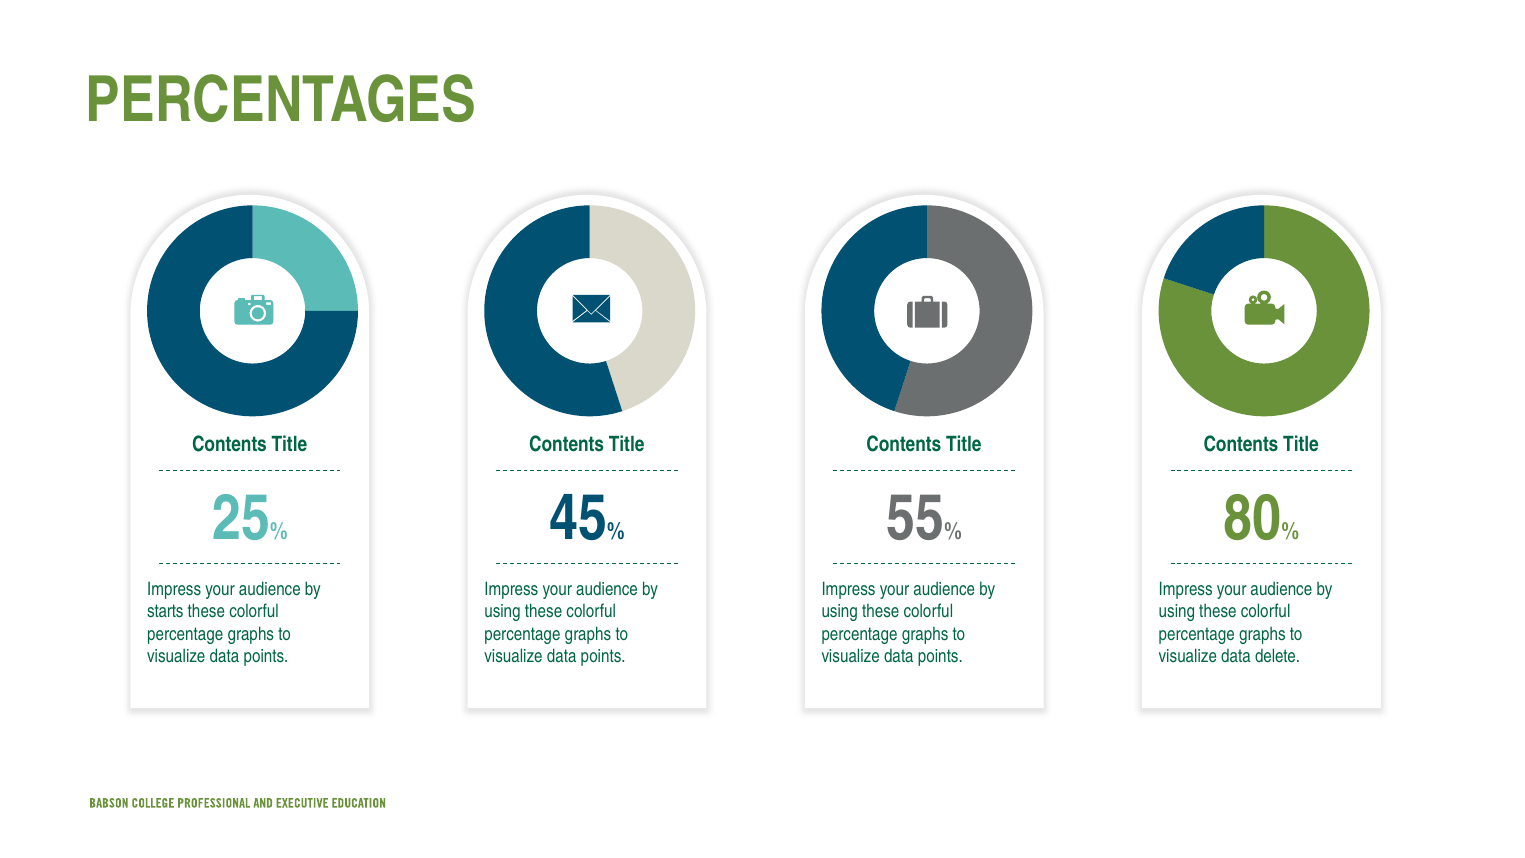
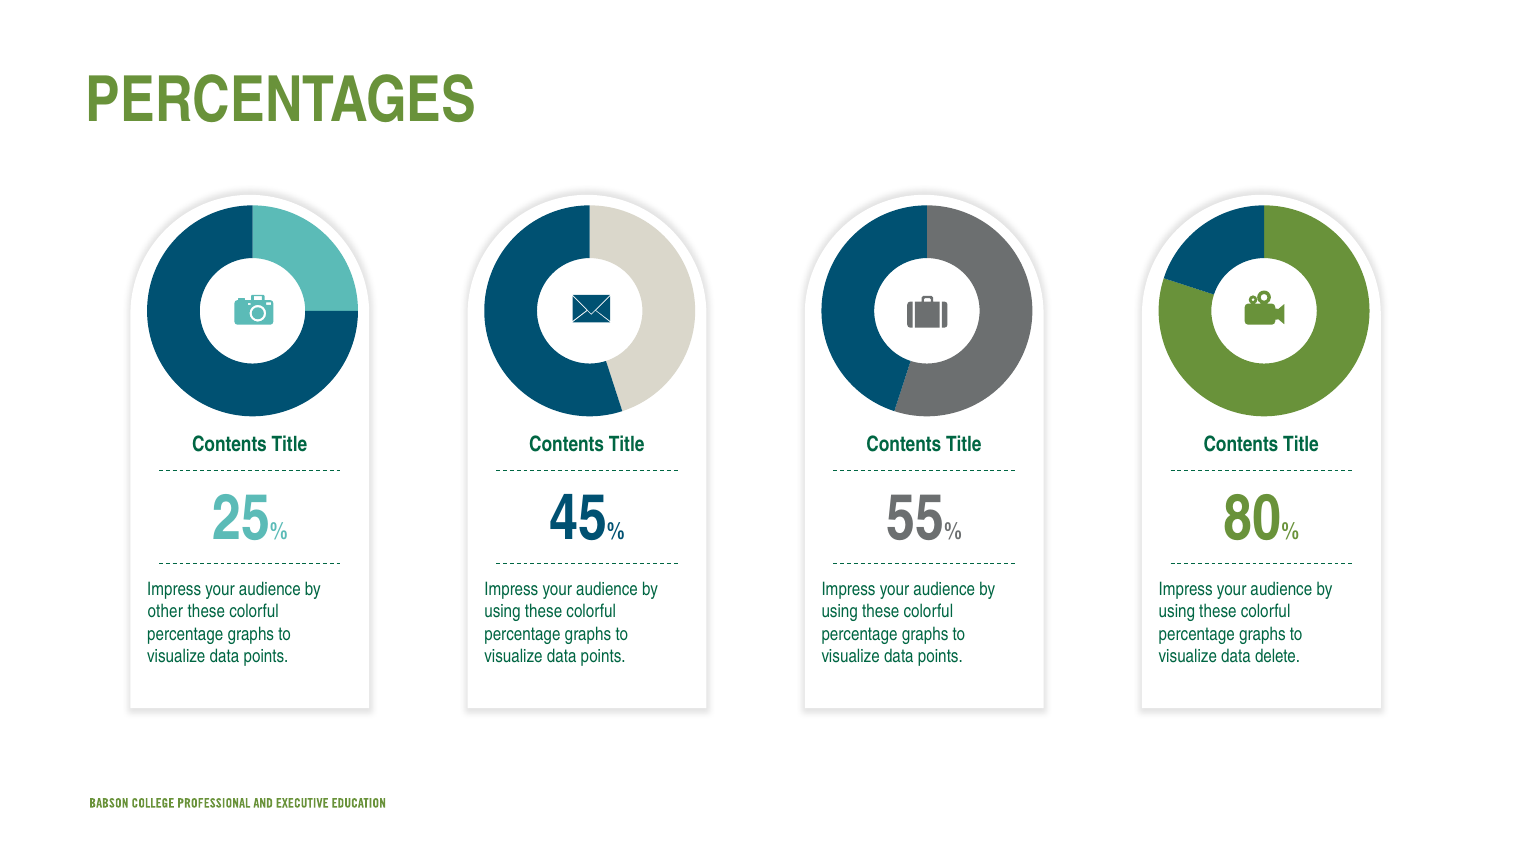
starts: starts -> other (165, 612)
